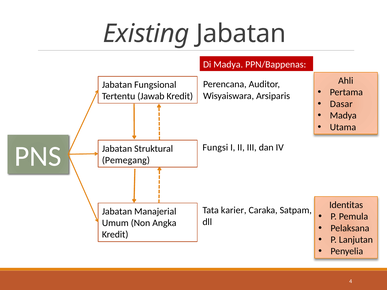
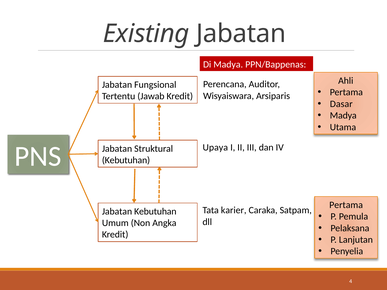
Fungsi: Fungsi -> Upaya (215, 148)
Pemegang: Pemegang -> Kebutuhan (126, 160)
Identitas: Identitas -> Pertama (346, 205)
Jabatan Manajerial: Manajerial -> Kebutuhan (155, 212)
